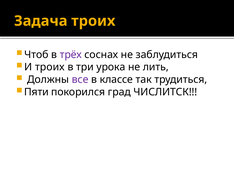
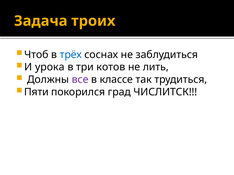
трёх colour: purple -> blue (71, 55)
И троих: троих -> урока (50, 67)
урока: урока -> котов (111, 67)
